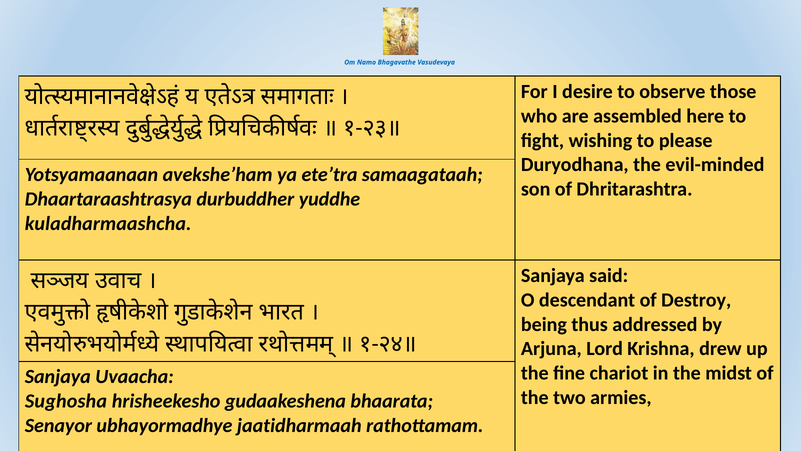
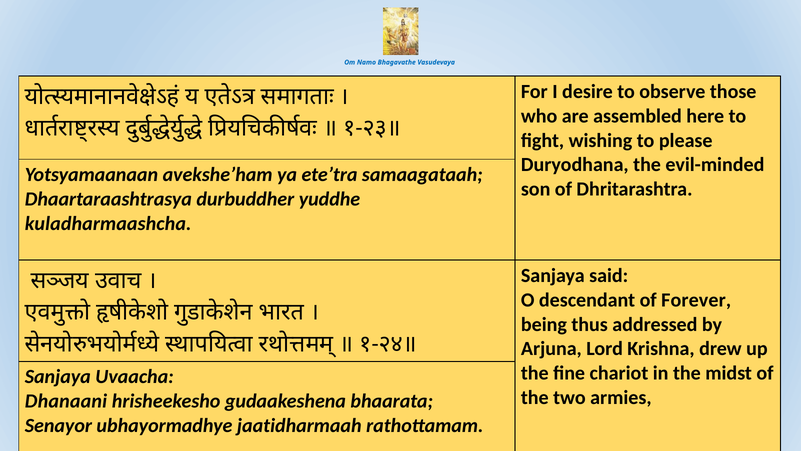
Destroy: Destroy -> Forever (696, 300)
Sughosha: Sughosha -> Dhanaani (66, 401)
